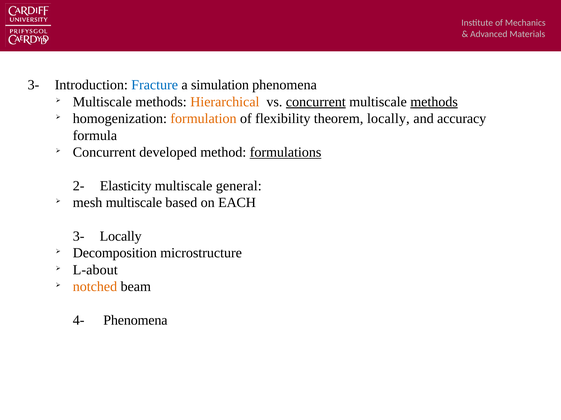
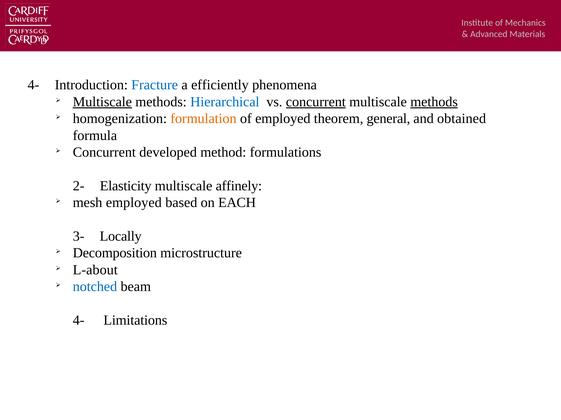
3-: 3- -> 4- (33, 85)
simulation: simulation -> efficiently (220, 85)
Multiscale underline: none -> present (102, 102)
Hierarchical colour: orange -> blue (225, 102)
of flexibility: flexibility -> employed (283, 119)
theorem locally: locally -> general (388, 119)
accuracy: accuracy -> obtained (462, 119)
formulations underline: present -> none (286, 153)
general: general -> affinely (239, 186)
mesh multiscale: multiscale -> employed (134, 203)
notched colour: orange -> blue (95, 287)
4- Phenomena: Phenomena -> Limitations (135, 321)
